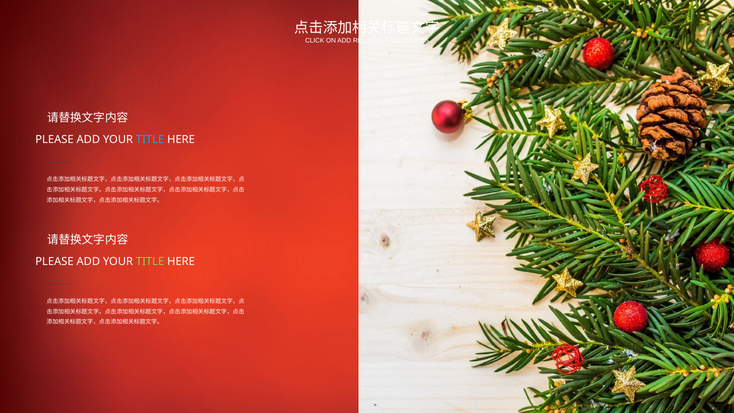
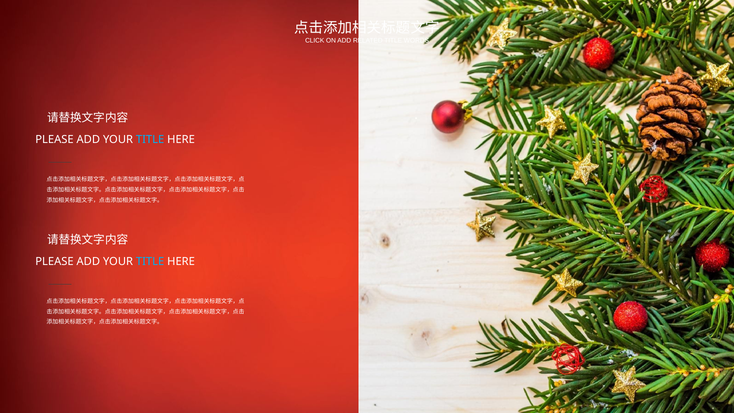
TITLE colour: light green -> light blue (150, 262)
